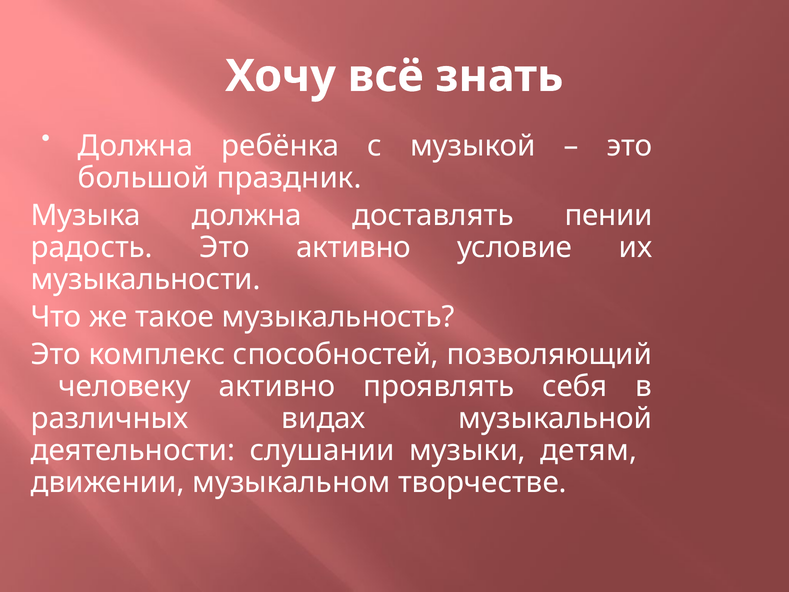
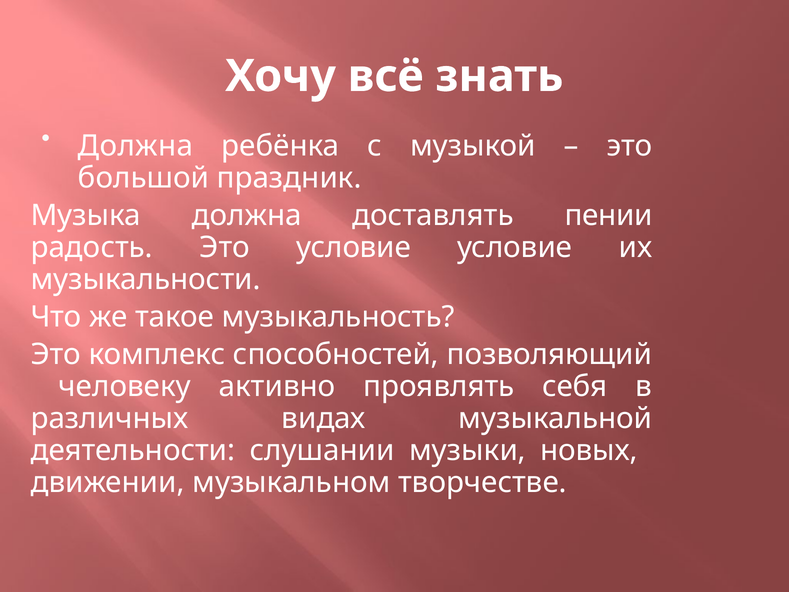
Это активно: активно -> условие (354, 247)
детям: детям -> новых (589, 450)
